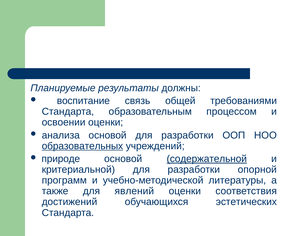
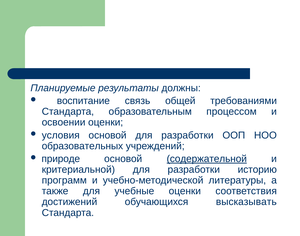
анализа: анализа -> условия (61, 135)
образовательных underline: present -> none (82, 146)
опорной: опорной -> историю (257, 170)
явлений: явлений -> учебные (134, 191)
эстетических: эстетических -> высказывать (246, 202)
